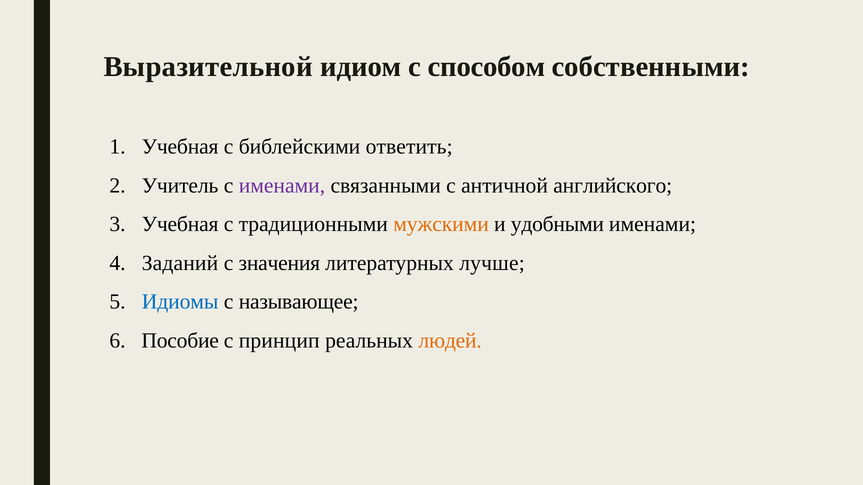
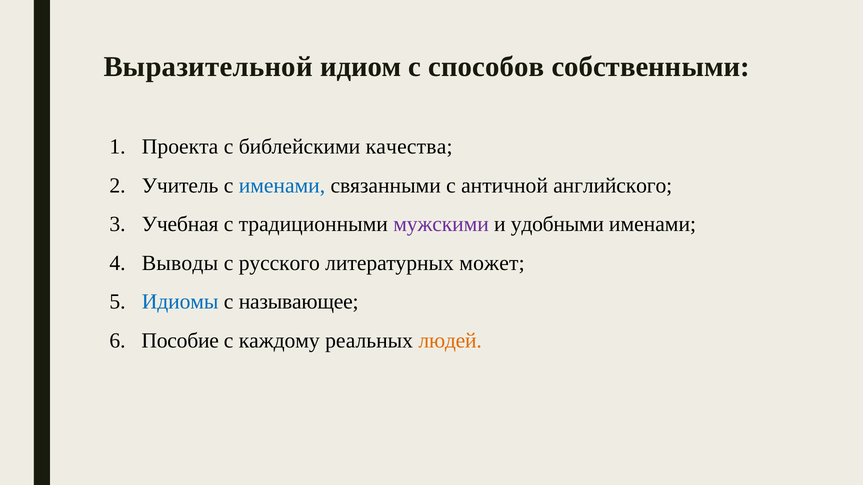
способом: способом -> способов (486, 67)
Учебная: Учебная -> Проекта (180, 147)
ответить: ответить -> качества (409, 147)
именами colour: purple -> blue (282, 186)
мужскими colour: orange -> purple (441, 224)
Заданий: Заданий -> Выводы (180, 263)
значения: значения -> русского (279, 263)
лучше: лучше -> может (492, 263)
принцип: принцип -> каждому (279, 341)
